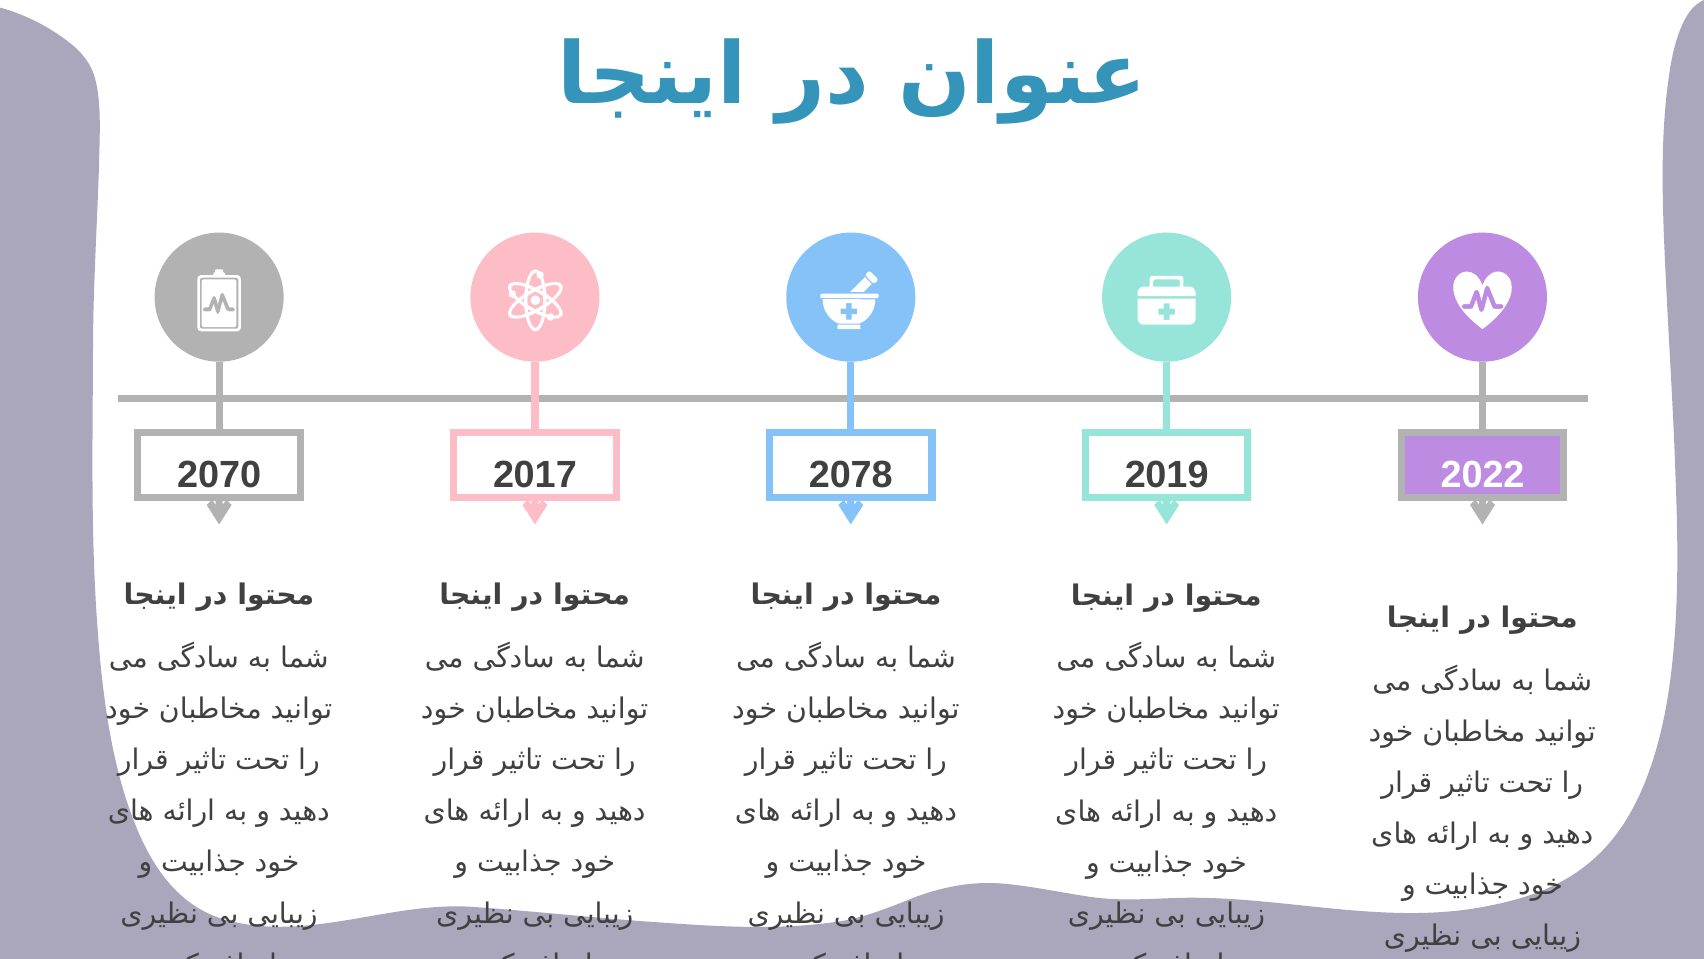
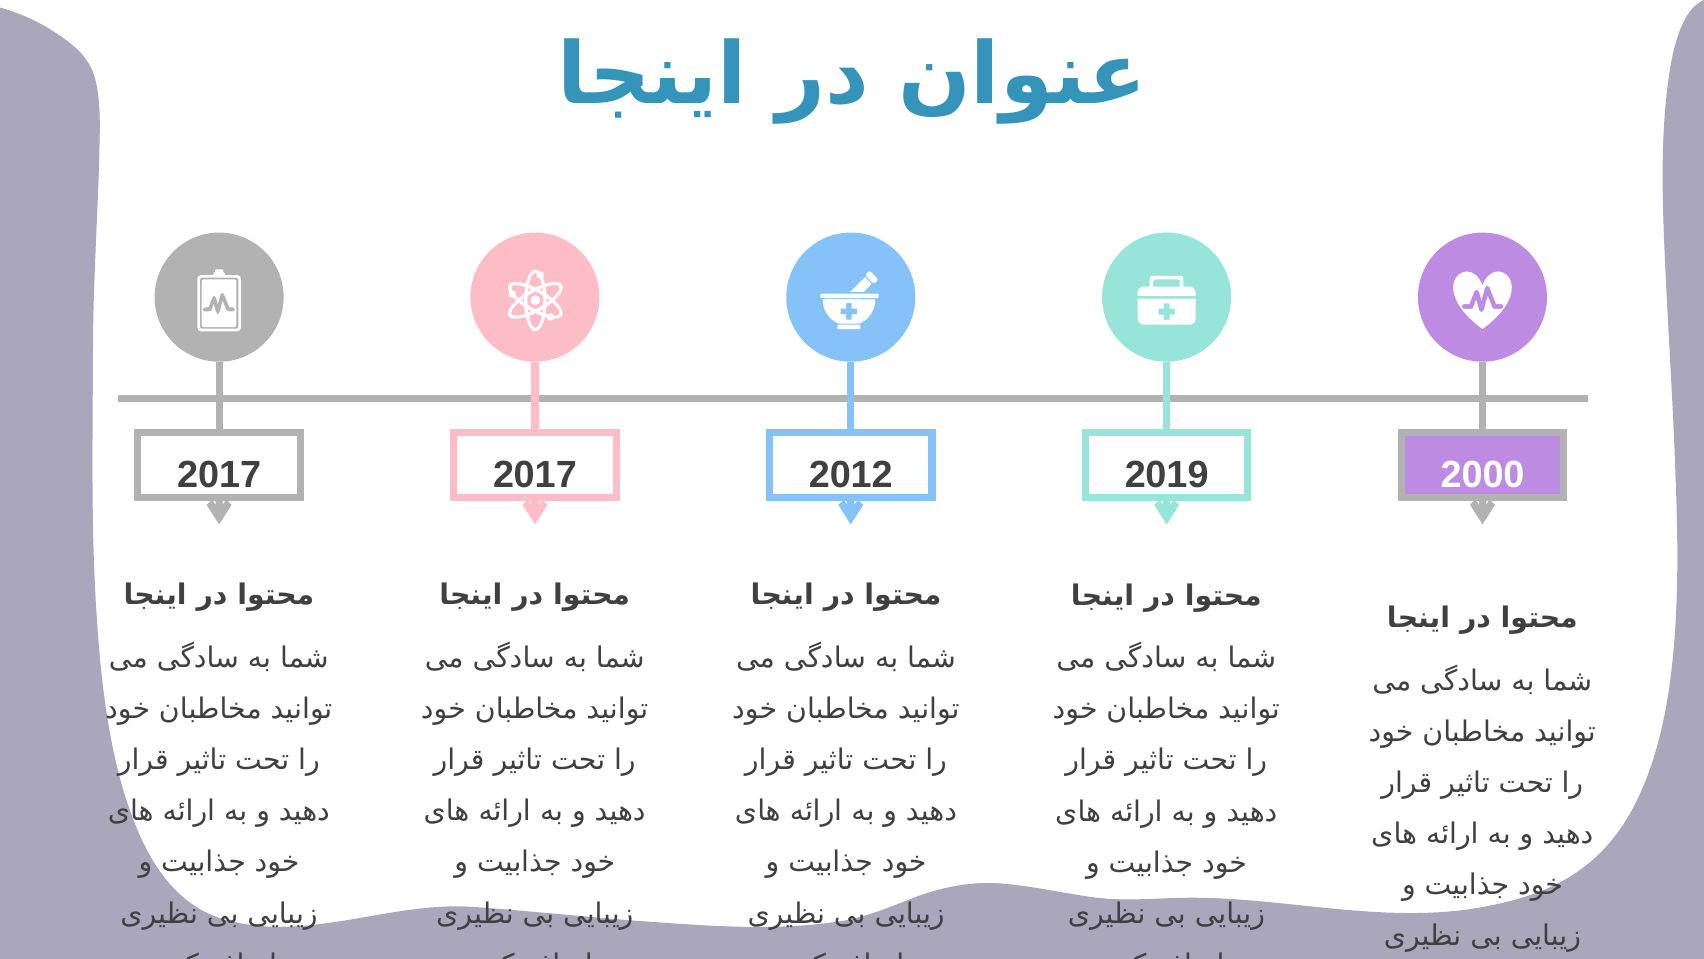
2070: 2070 -> 2017 (219, 475)
2078: 2078 -> 2012 (851, 475)
2022: 2022 -> 2000 (1483, 475)
